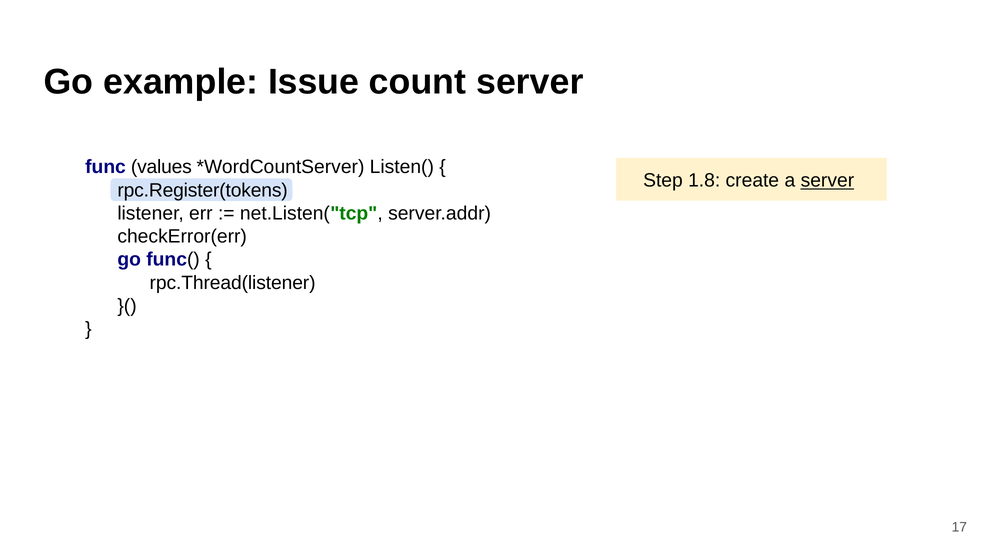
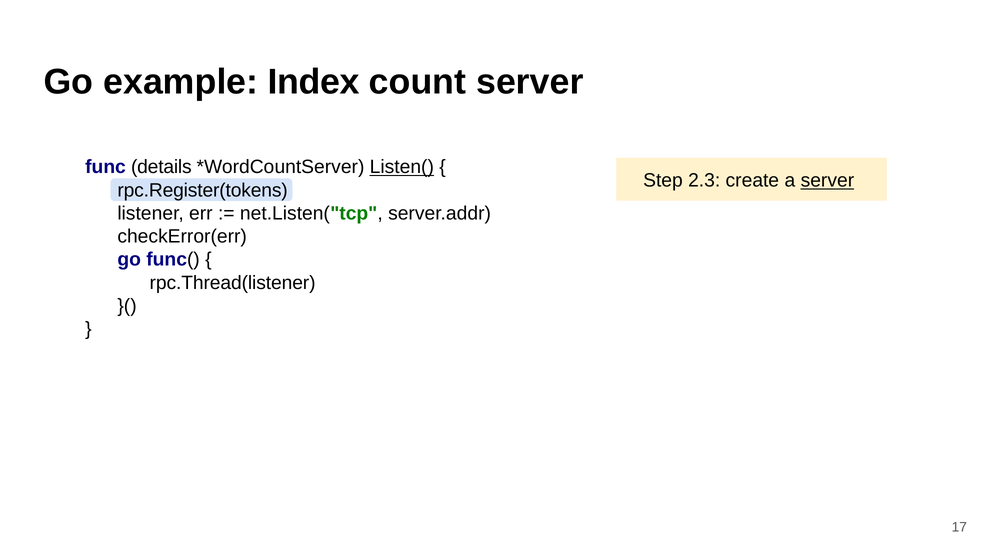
Issue: Issue -> Index (314, 82)
values: values -> details (161, 167)
Listen( underline: none -> present (402, 167)
1.8: 1.8 -> 2.3 (704, 181)
